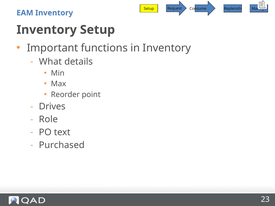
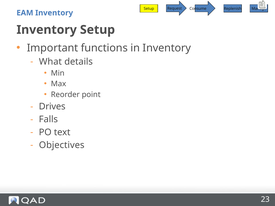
Role: Role -> Falls (48, 120)
Purchased: Purchased -> Objectives (62, 145)
